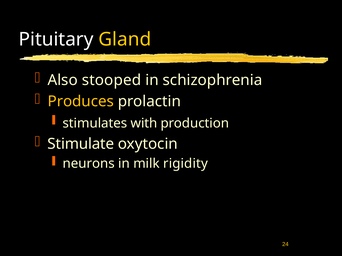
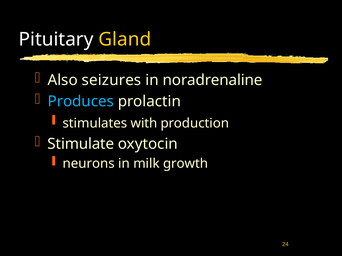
stooped: stooped -> seizures (112, 80)
schizophrenia: schizophrenia -> noradrenaline (213, 80)
Produces colour: yellow -> light blue (81, 102)
rigidity: rigidity -> growth (186, 164)
